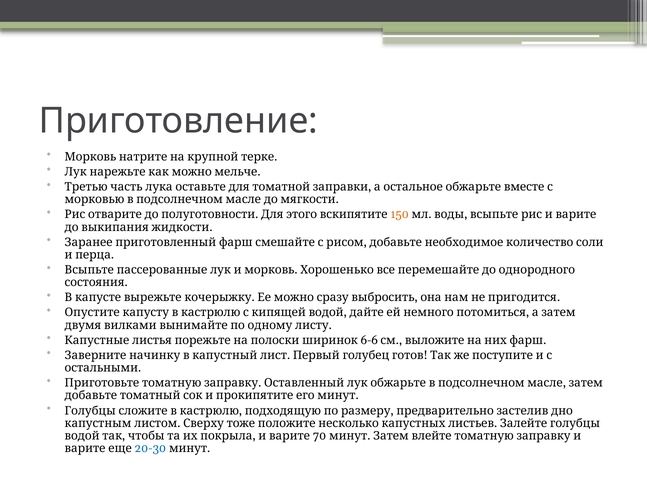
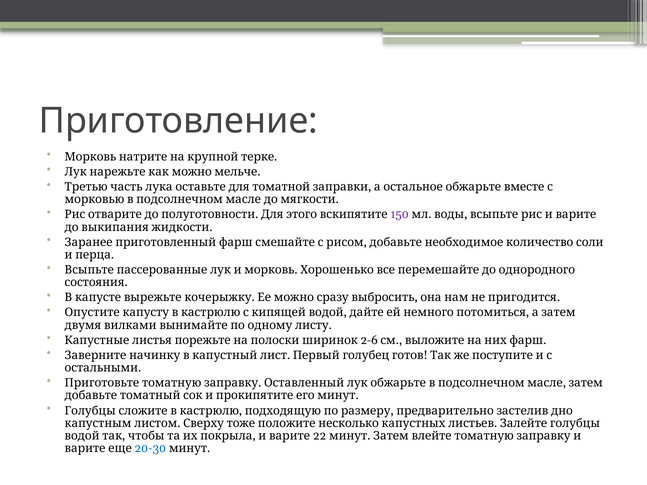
150 colour: orange -> purple (400, 215)
6-6: 6-6 -> 2-6 (369, 340)
70: 70 -> 22 (320, 436)
